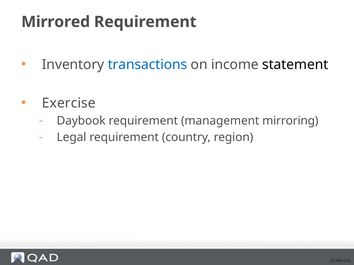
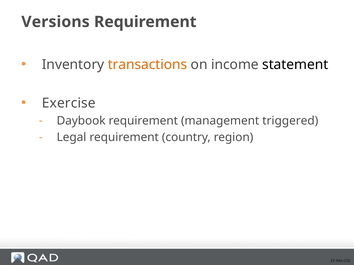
Mirrored: Mirrored -> Versions (56, 22)
transactions colour: blue -> orange (147, 65)
mirroring: mirroring -> triggered (290, 121)
